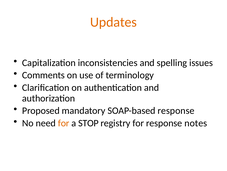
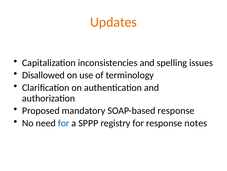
Comments: Comments -> Disallowed (43, 75)
for colour: orange -> blue (64, 123)
STOP: STOP -> SPPP (88, 123)
